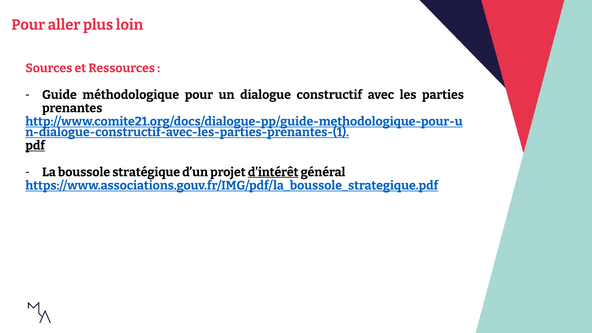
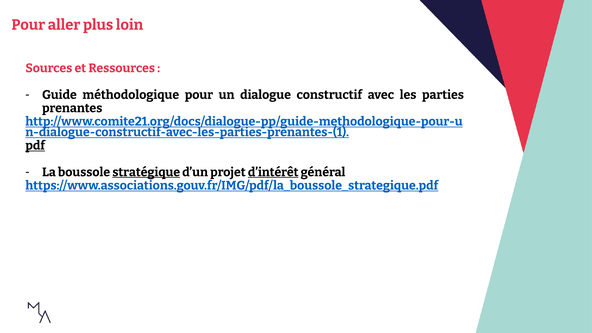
stratégique underline: none -> present (146, 172)
